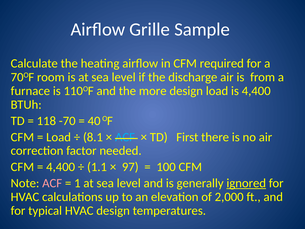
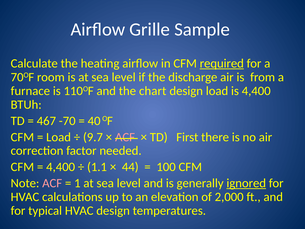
required underline: none -> present (222, 63)
more: more -> chart (153, 91)
118: 118 -> 467 (46, 121)
8.1: 8.1 -> 9.7 (93, 137)
ACF colour: light blue -> pink (125, 137)
97: 97 -> 44 (130, 167)
